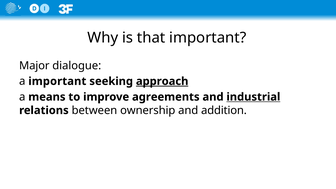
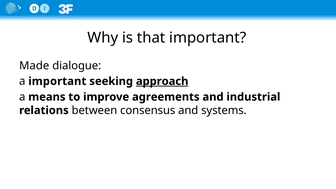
Major: Major -> Made (34, 66)
industrial underline: present -> none (253, 97)
ownership: ownership -> consensus (148, 110)
addition: addition -> systems (224, 110)
